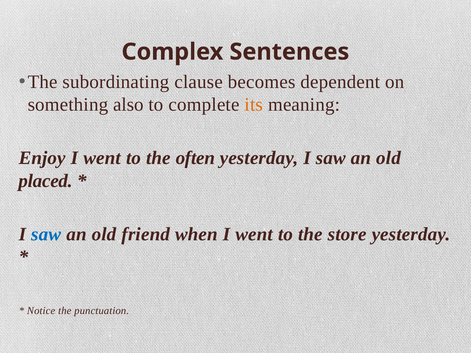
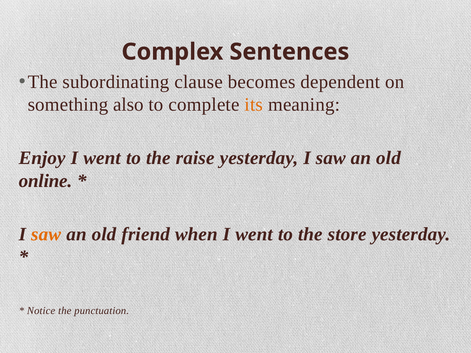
often: often -> raise (195, 158)
placed: placed -> online (46, 181)
saw colour: blue -> orange (46, 234)
